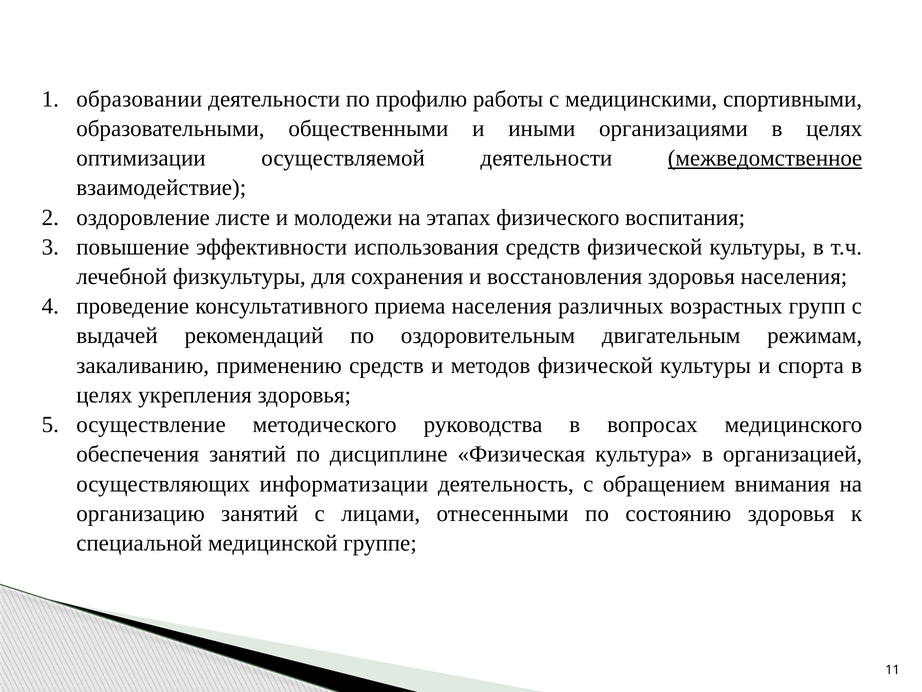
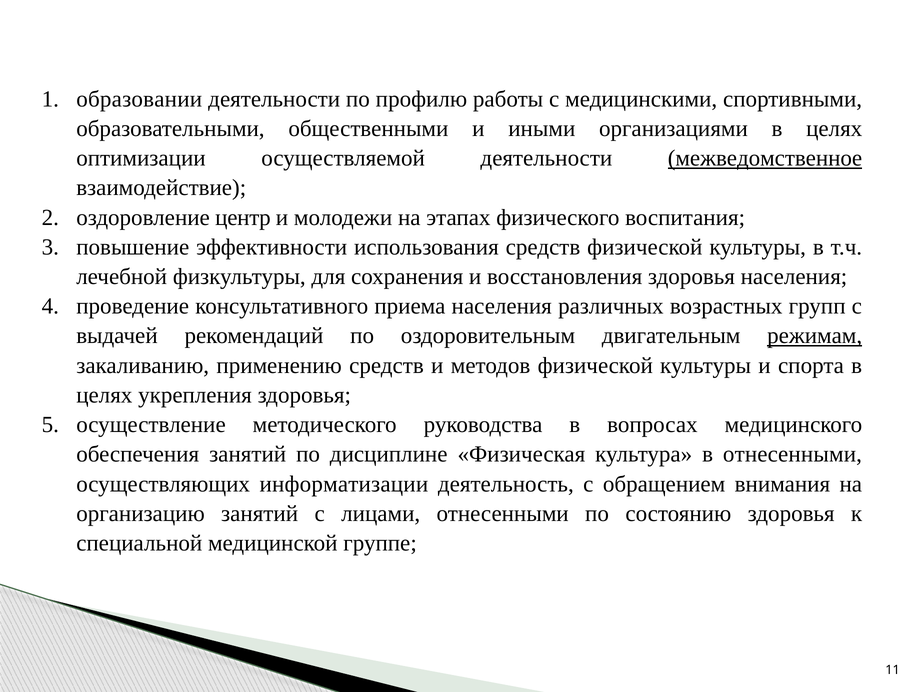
листе: листе -> центр (243, 217)
режимам underline: none -> present (815, 336)
в организацией: организацией -> отнесенными (792, 454)
